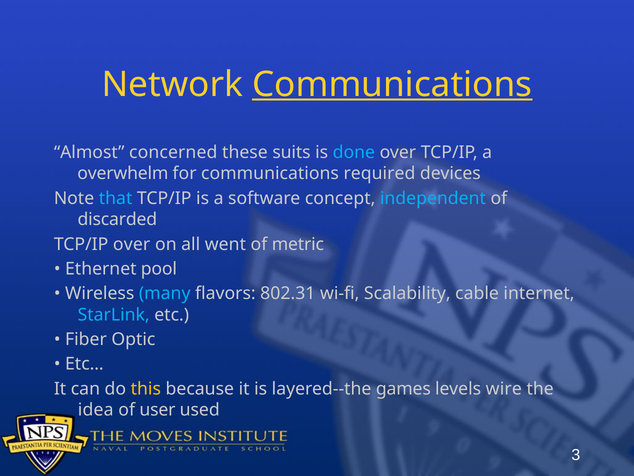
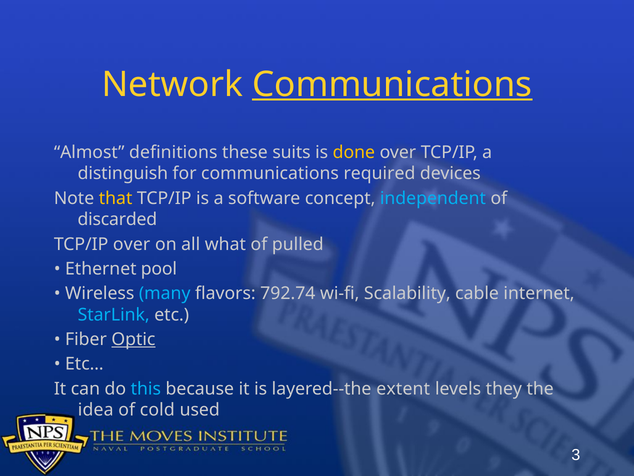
concerned: concerned -> definitions (173, 152)
done colour: light blue -> yellow (354, 152)
overwhelm: overwhelm -> distinguish (123, 173)
that colour: light blue -> yellow (116, 198)
went: went -> what (225, 244)
metric: metric -> pulled (298, 244)
802.31: 802.31 -> 792.74 (288, 293)
Optic underline: none -> present (133, 339)
this colour: yellow -> light blue (146, 388)
games: games -> extent (403, 388)
wire: wire -> they (504, 388)
user: user -> cold (157, 410)
